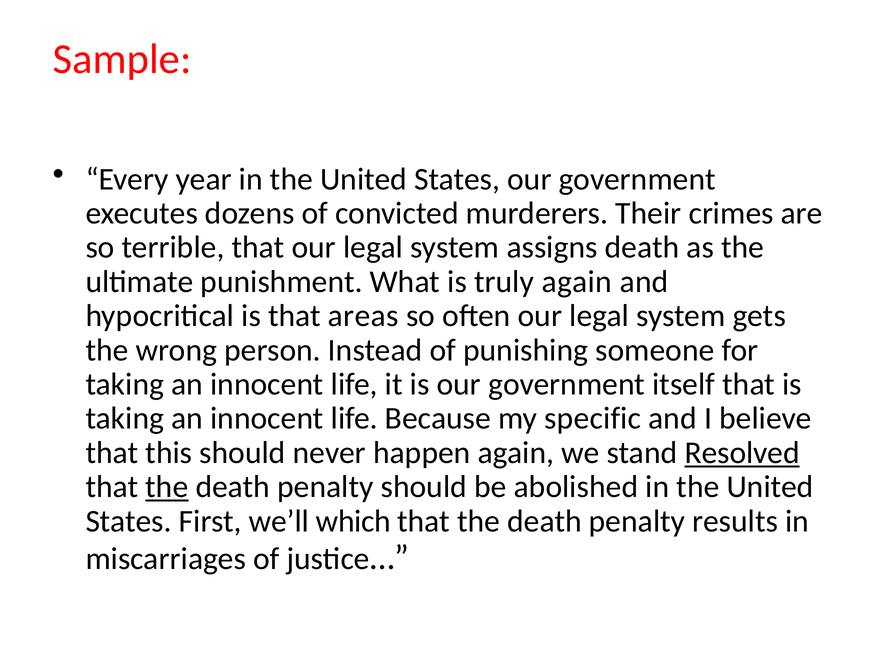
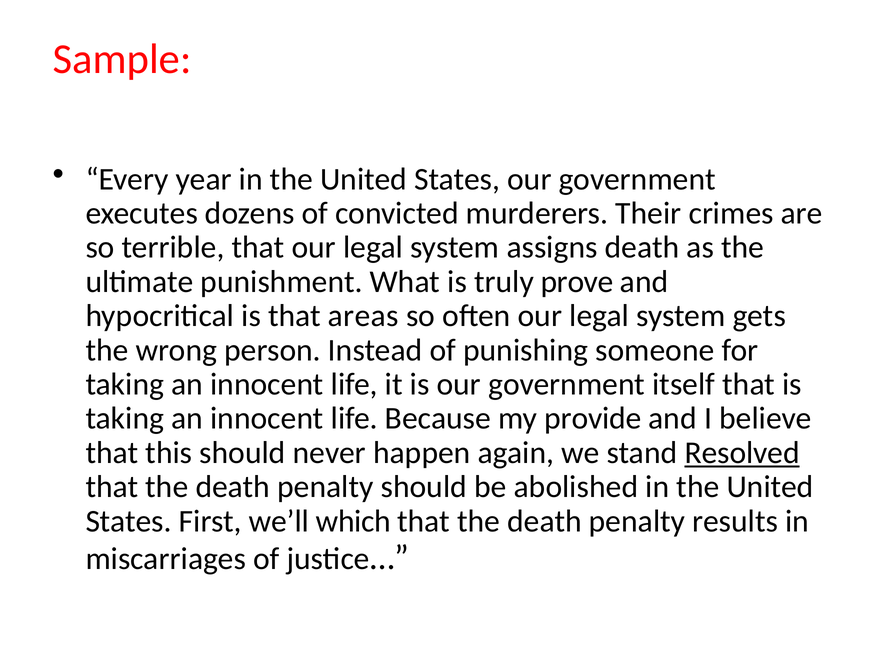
truly again: again -> prove (577, 282)
specific: specific -> provide (593, 418)
the underline: present -> none (167, 487)
